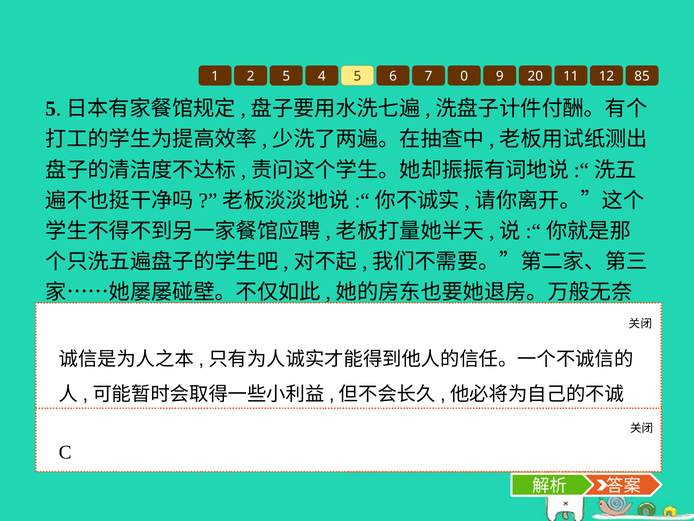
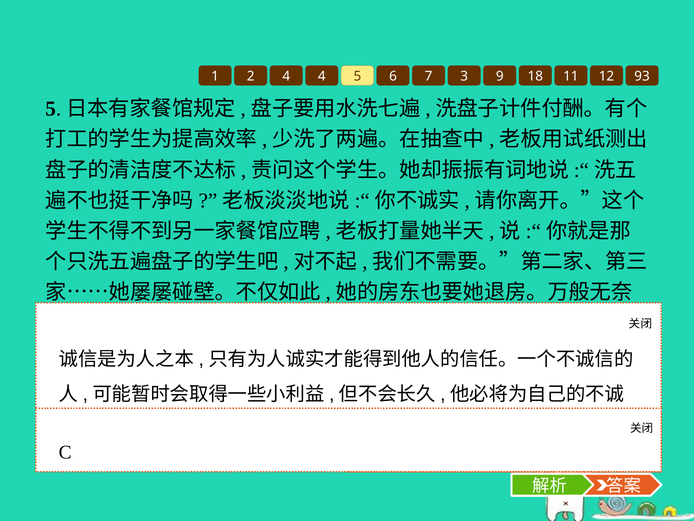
2 5: 5 -> 4 (286, 76)
0: 0 -> 3 (464, 76)
20: 20 -> 18 (535, 76)
85: 85 -> 93 (642, 76)
